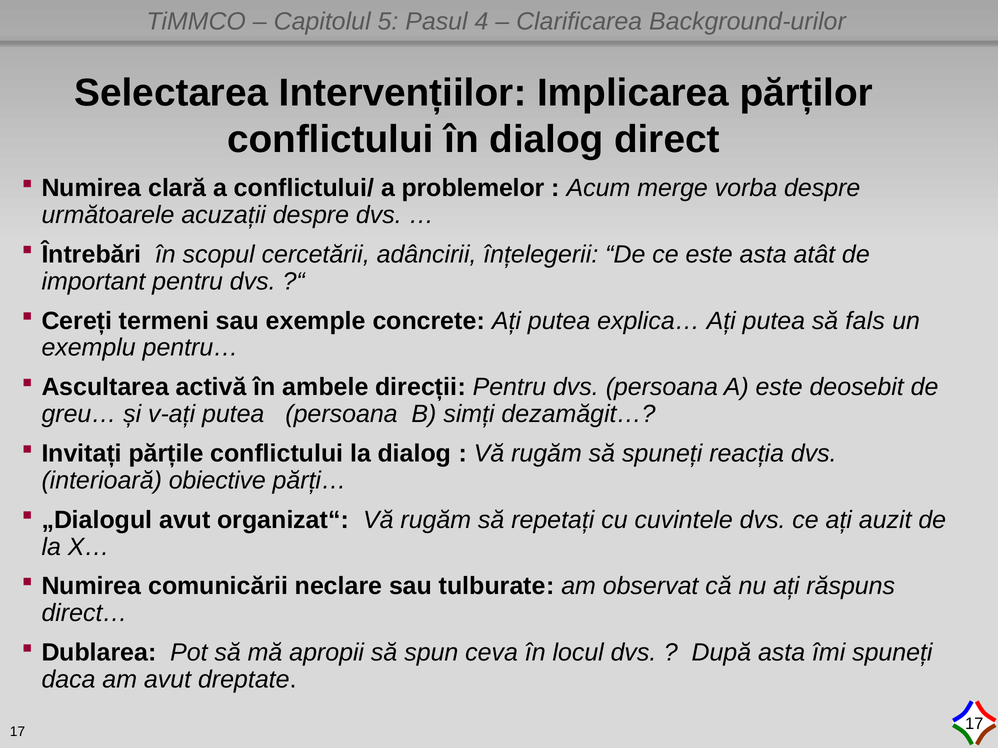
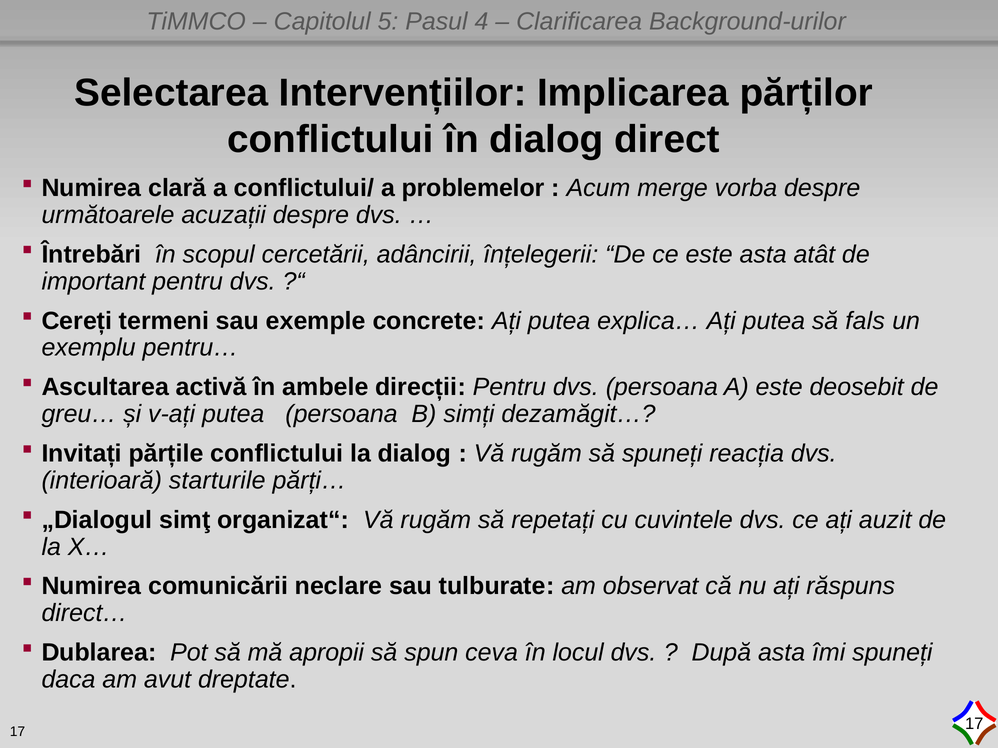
obiective: obiective -> starturile (217, 481)
„Dialogul avut: avut -> simţ (185, 520)
